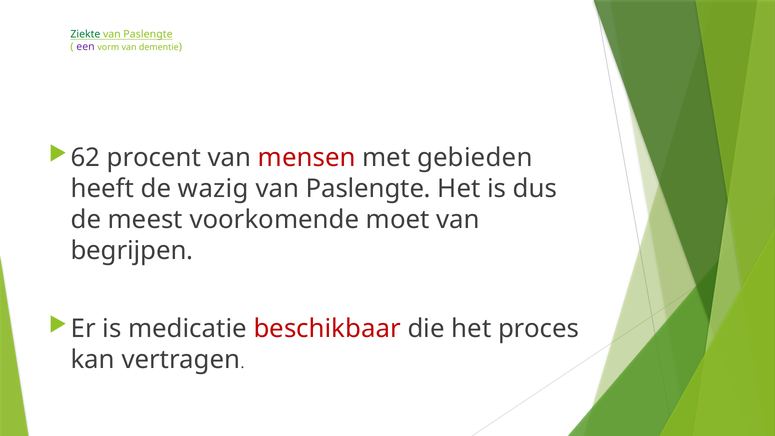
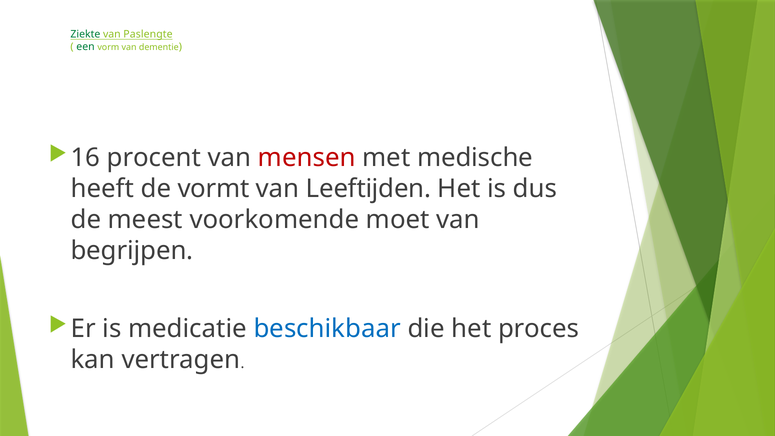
een colour: purple -> green (86, 47)
62: 62 -> 16 (85, 158)
gebieden: gebieden -> medische (475, 158)
wazig: wazig -> vormt (214, 189)
Paslengte: Paslengte -> Leeftijden (368, 189)
beschikbaar colour: red -> blue (327, 329)
